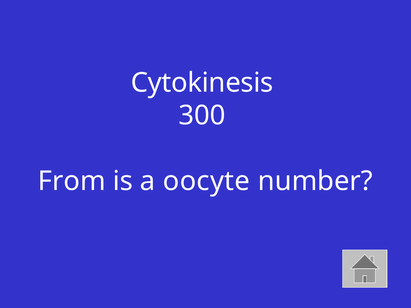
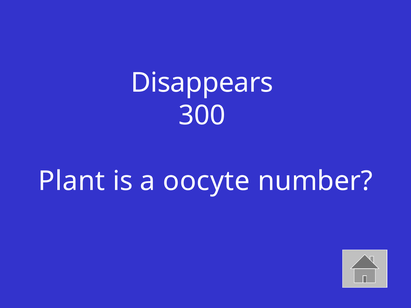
Cytokinesis: Cytokinesis -> Disappears (202, 83)
From: From -> Plant (72, 181)
